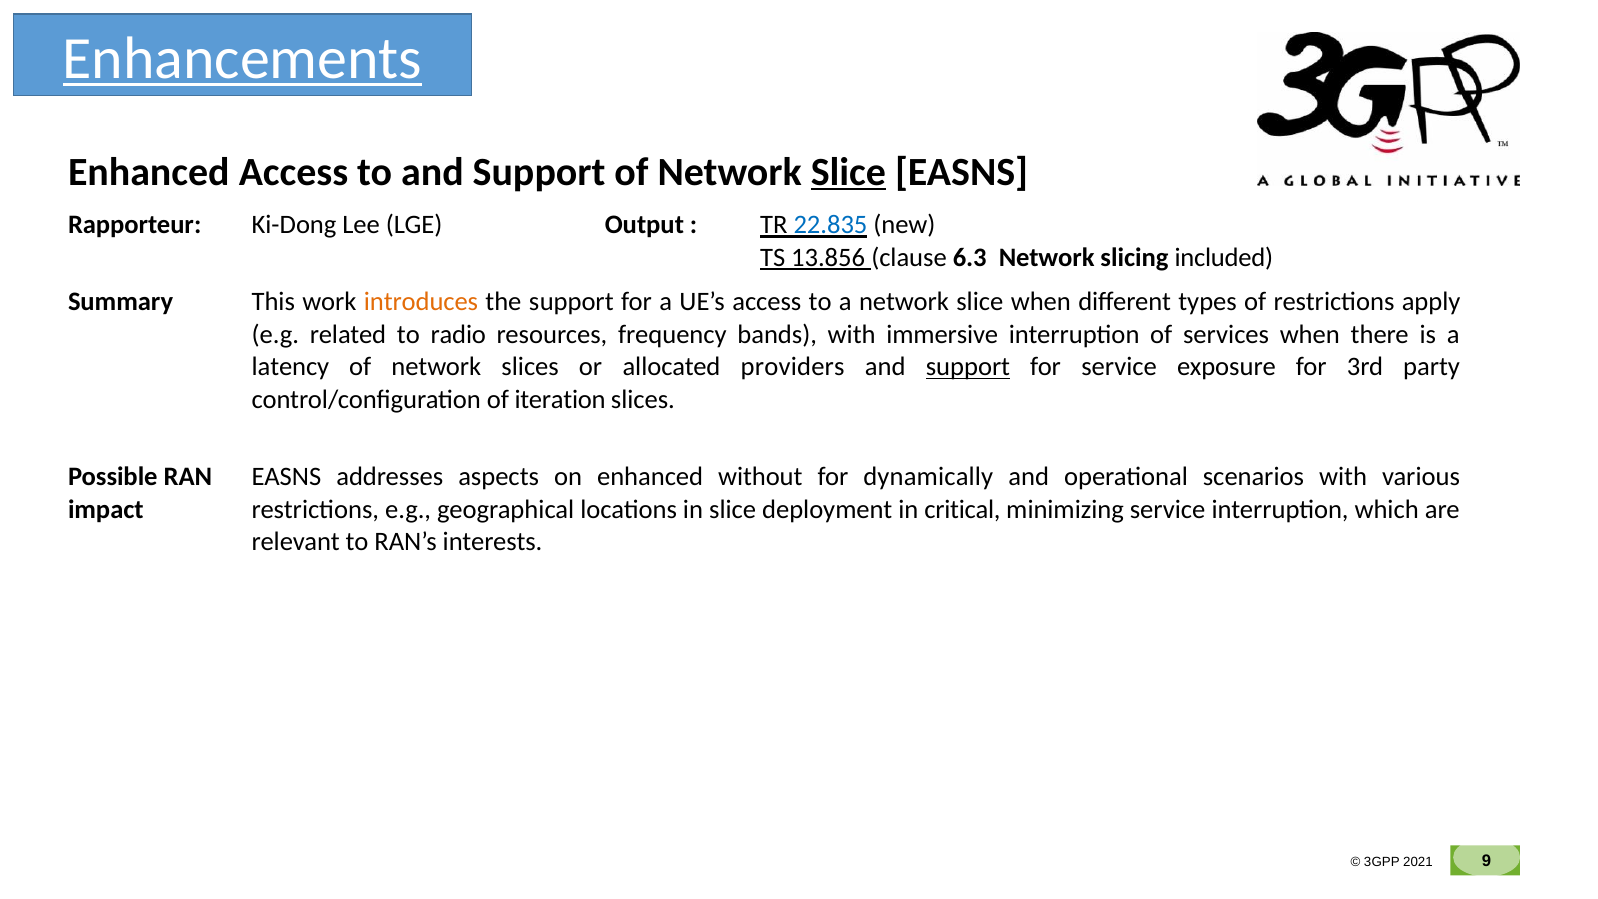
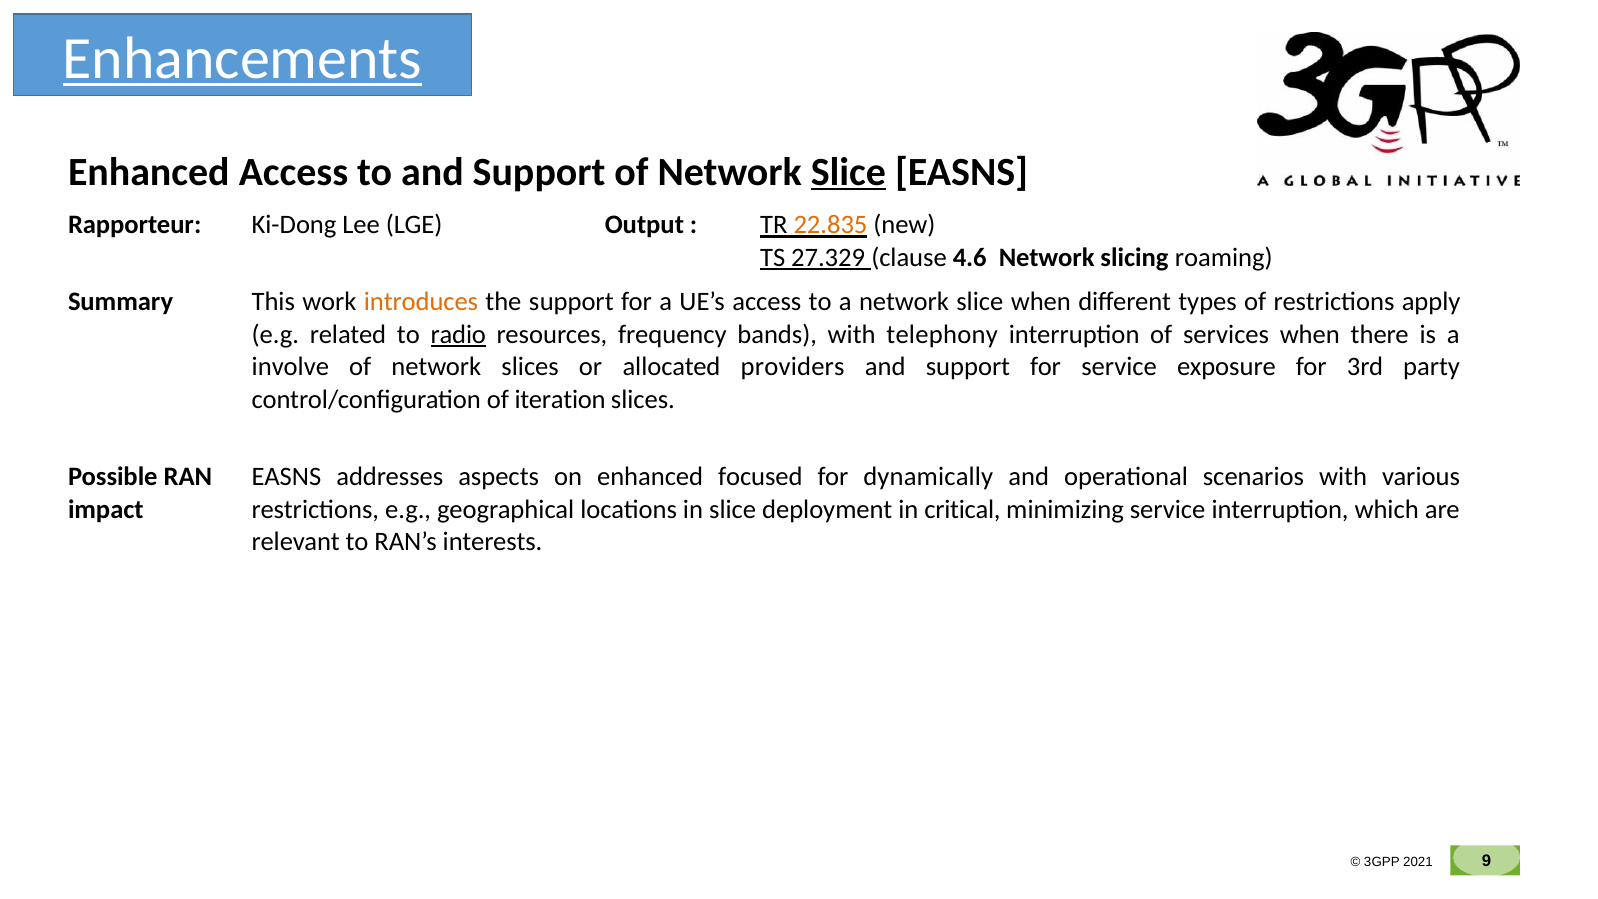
22.835 colour: blue -> orange (830, 225)
13.856: 13.856 -> 27.329 (828, 257)
6.3: 6.3 -> 4.6 (970, 257)
included: included -> roaming (1224, 257)
radio underline: none -> present (458, 334)
immersive: immersive -> telephony (942, 334)
latency: latency -> involve (290, 367)
support underline: present -> none (968, 367)
without: without -> focused (760, 477)
